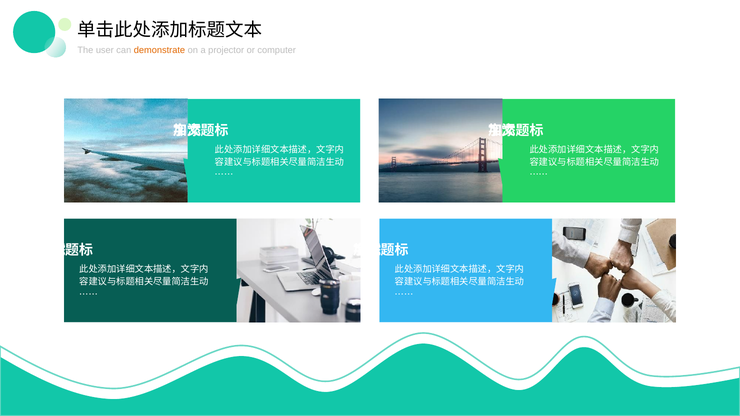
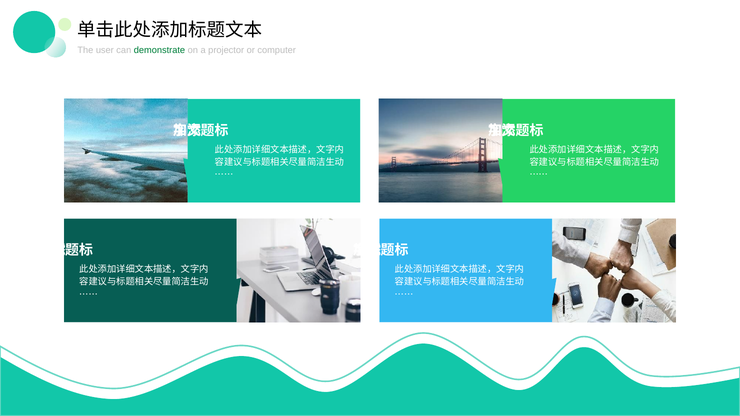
demonstrate colour: orange -> green (159, 50)
